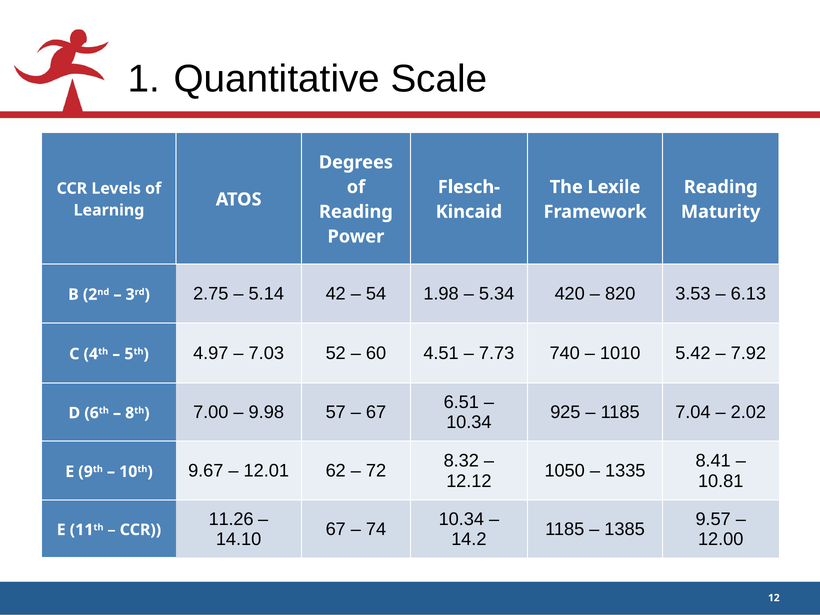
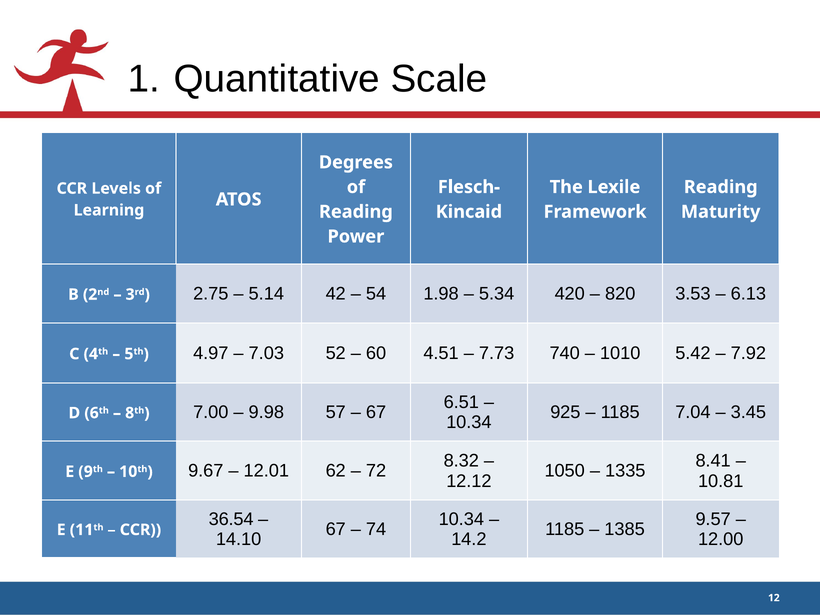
2.02: 2.02 -> 3.45 (748, 412)
11.26: 11.26 -> 36.54 (231, 519)
